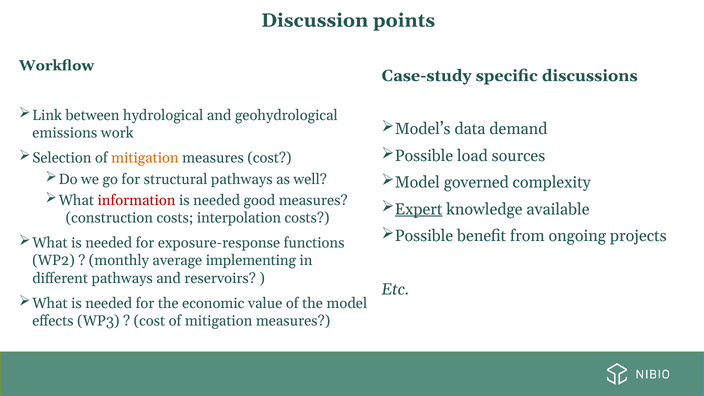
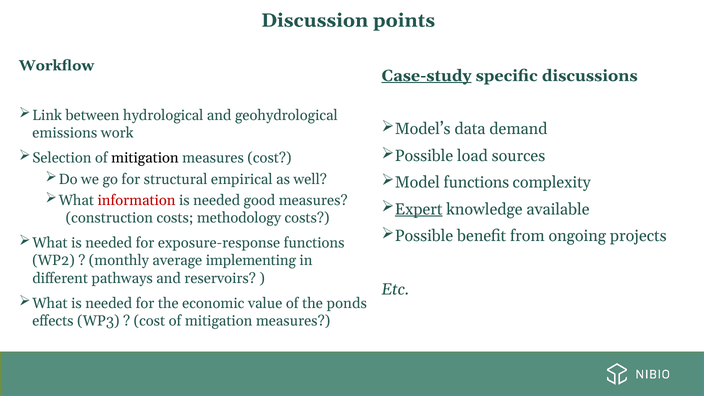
Case-study underline: none -> present (427, 76)
mitigation colour: orange -> black (145, 158)
structural pathways: pathways -> empirical (242, 179)
Model governed: governed -> functions (476, 183)
interpolation: interpolation -> methodology (239, 218)
the model: model -> ponds (347, 303)
